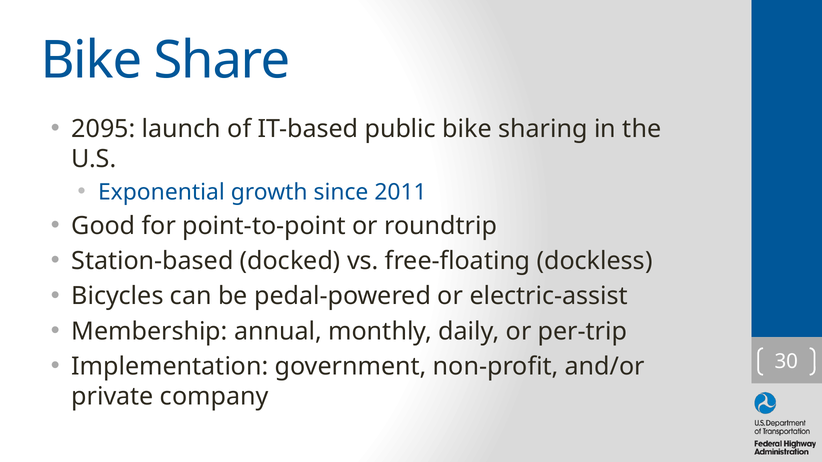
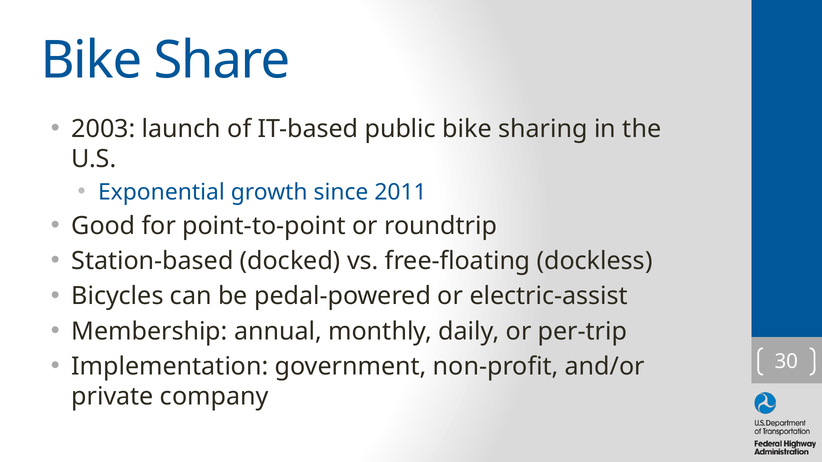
2095: 2095 -> 2003 (103, 129)
